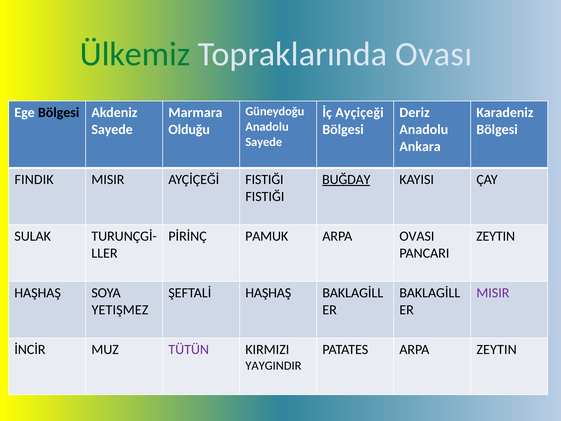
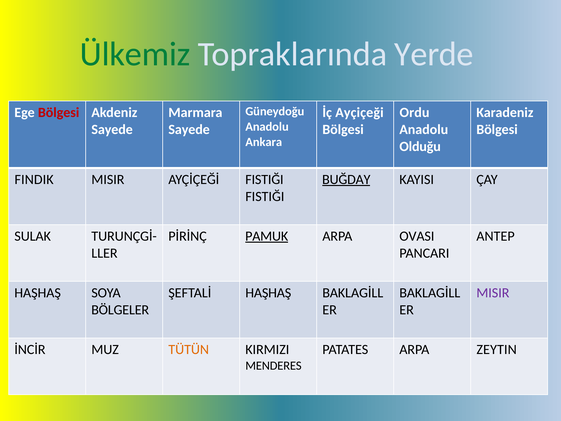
Ovası: Ovası -> Yerde (434, 54)
Bölgesi colour: black -> red (59, 112)
Deriz: Deriz -> Ordu (415, 112)
Olduğu: Olduğu -> Sayede (189, 129)
Sayede: Sayede -> Ankara (264, 142)
Ankara: Ankara -> Olduğu (420, 147)
PAMUK underline: none -> present (267, 236)
ZEYTIN: ZEYTIN -> ANTEP (496, 236)
YETIŞMEZ: YETIŞMEZ -> BÖLGELER (120, 310)
TÜTÜN colour: purple -> orange (189, 349)
YAYGINDIR: YAYGINDIR -> MENDERES (273, 365)
